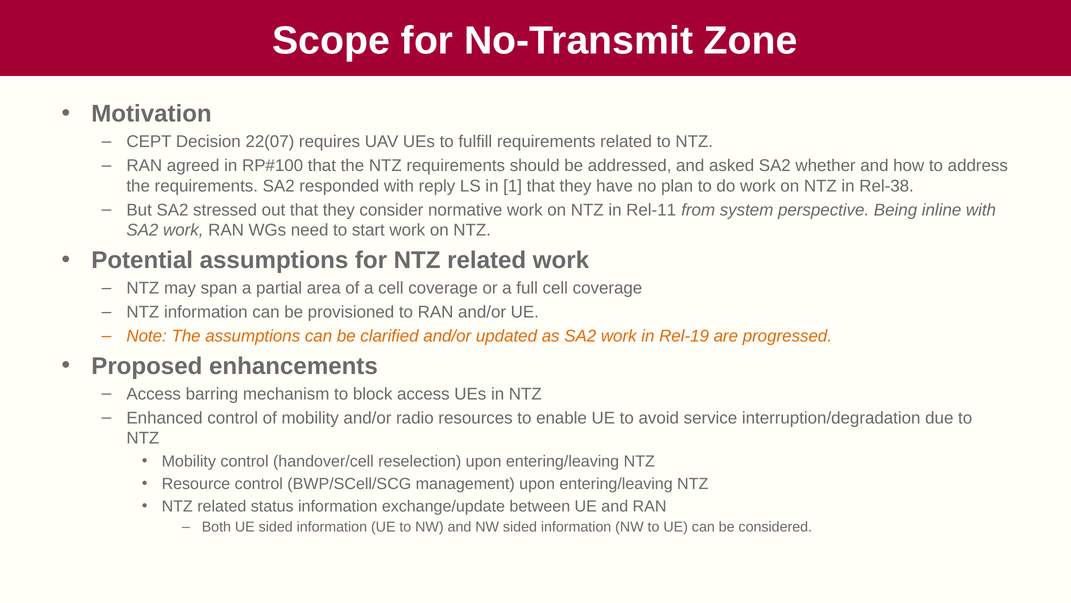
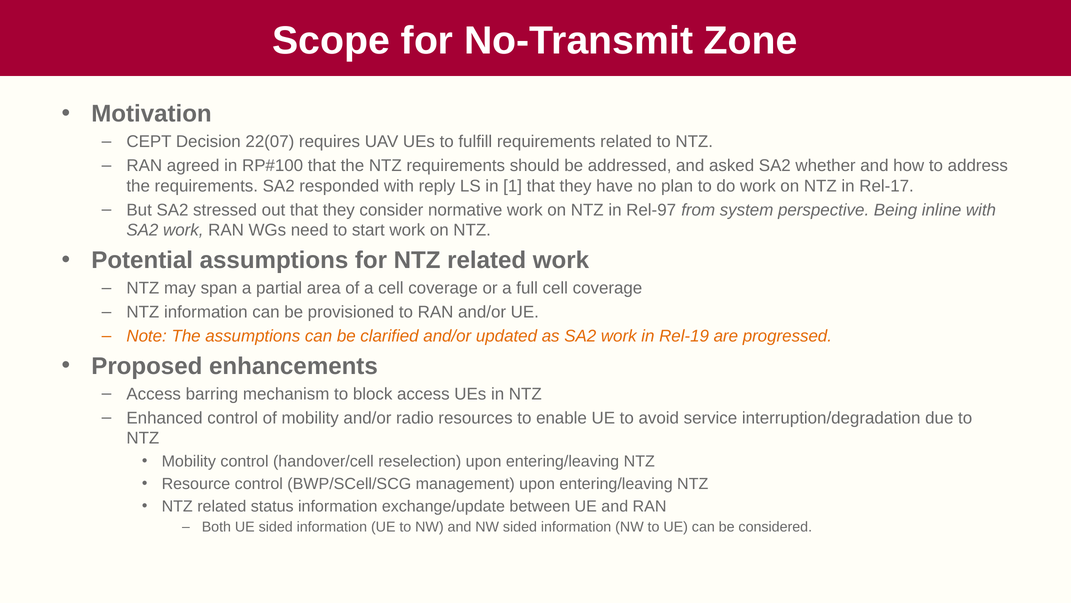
Rel-38: Rel-38 -> Rel-17 (887, 186)
Rel-11: Rel-11 -> Rel-97 (651, 210)
